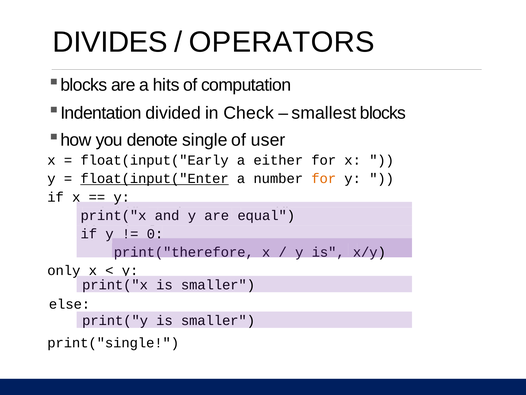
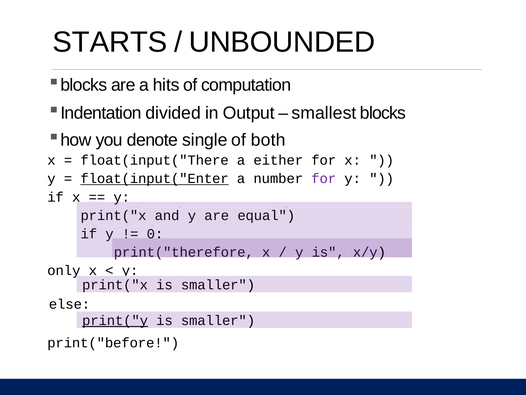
DIVIDES: DIVIDES -> STARTS (110, 42)
OPERATORS: OPERATORS -> UNBOUNDED (282, 42)
Check: Check -> Output (249, 113)
user: user -> both (268, 140)
float(input("Early: float(input("Early -> float(input("There (155, 160)
for colour: orange -> purple (324, 178)
print("y underline: none -> present (115, 320)
print("single: print("single -> print("before (113, 343)
